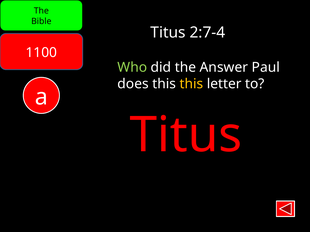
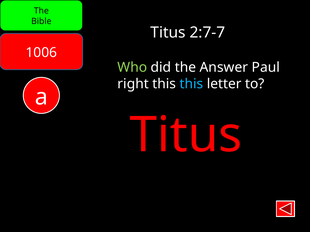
2:7-4: 2:7-4 -> 2:7-7 (207, 33)
1100: 1100 -> 1006 (41, 53)
does: does -> right (133, 84)
this colour: yellow -> light blue (191, 84)
